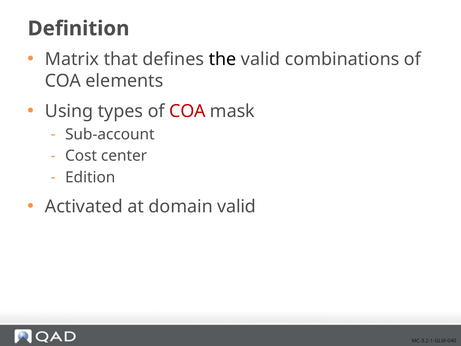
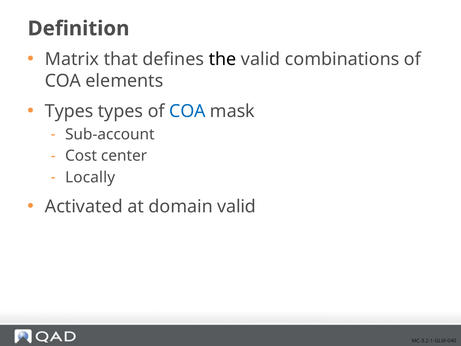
Using: Using -> Types (69, 111)
COA colour: red -> blue (187, 111)
Edition: Edition -> Locally (90, 177)
